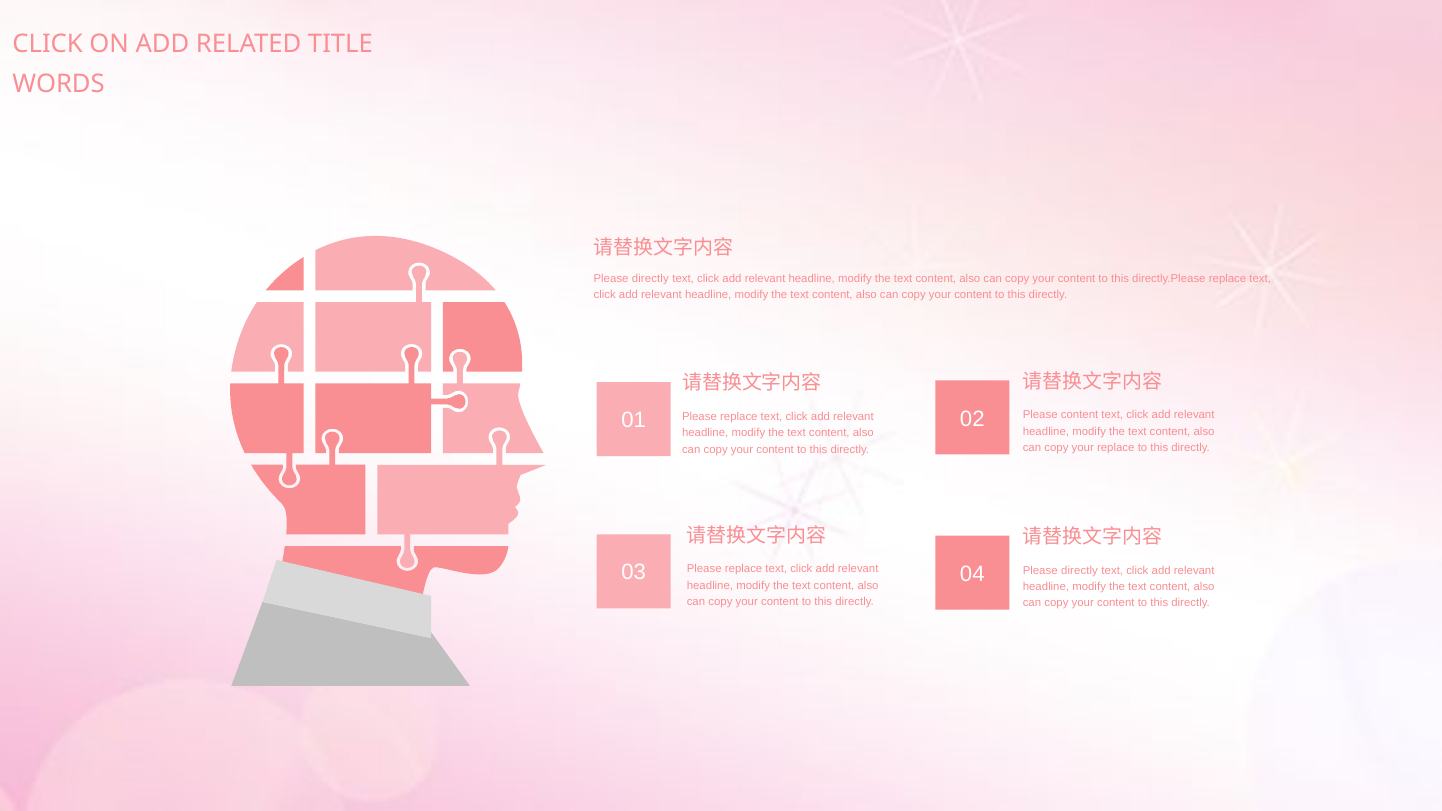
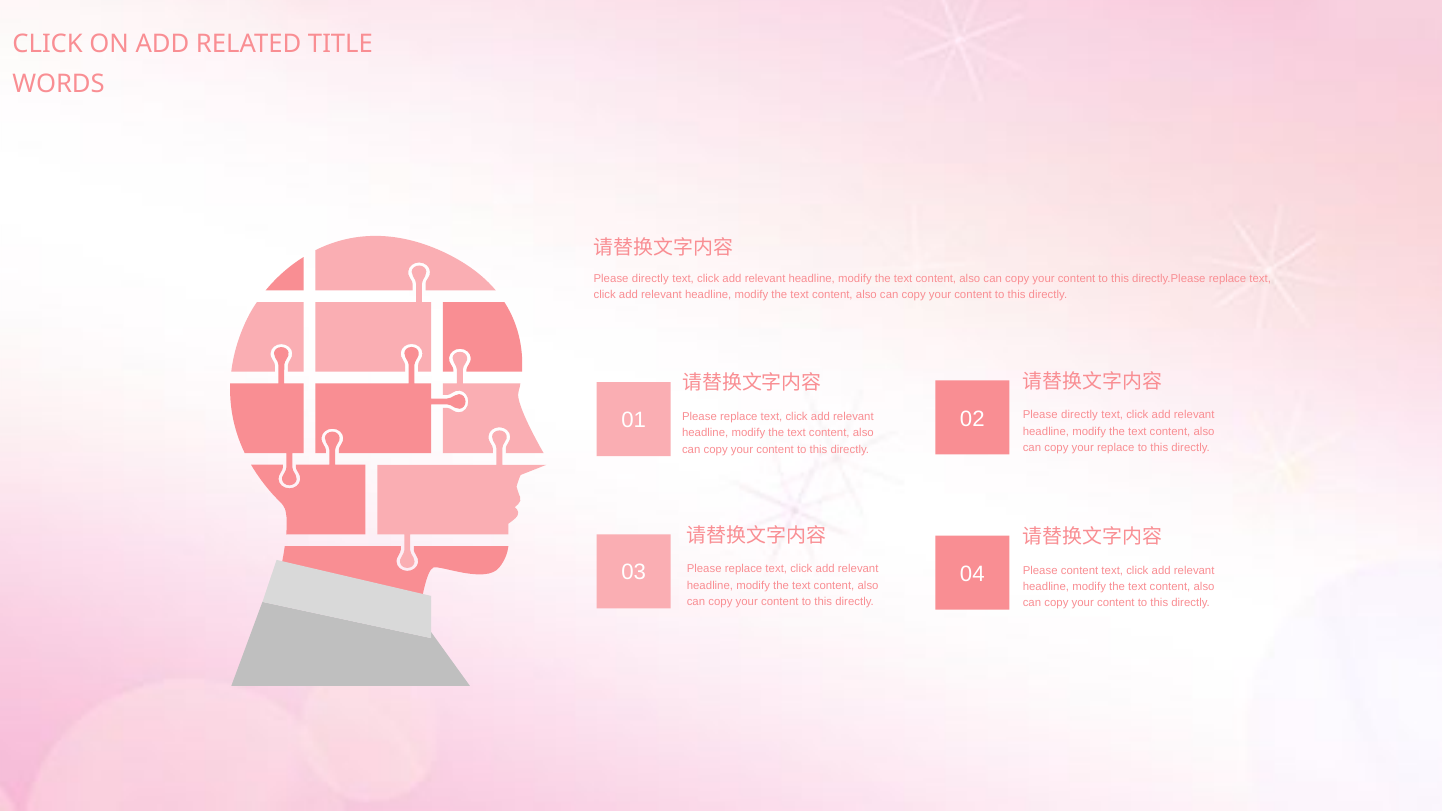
content: content -> directly (1080, 415)
directly: directly -> content (1080, 571)
